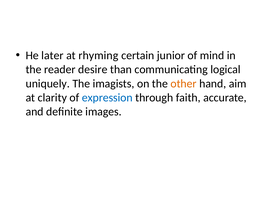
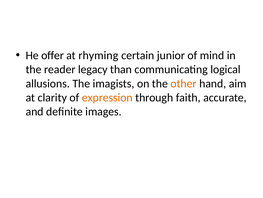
later: later -> offer (53, 55)
desire: desire -> legacy (93, 69)
uniquely: uniquely -> allusions (48, 83)
expression colour: blue -> orange (107, 97)
